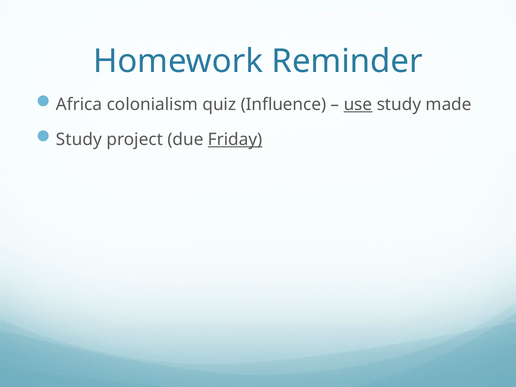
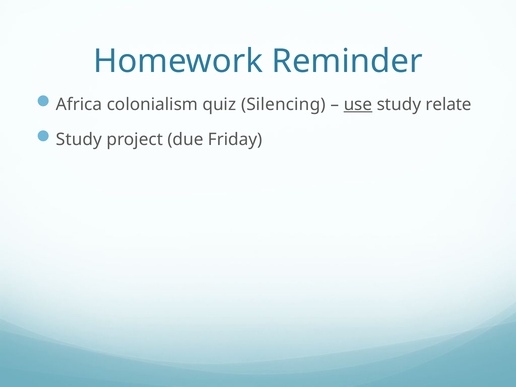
Influence: Influence -> Silencing (283, 104)
made: made -> relate (449, 104)
Friday underline: present -> none (235, 139)
